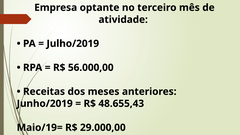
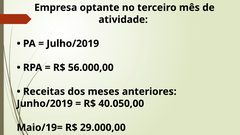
48.655,43: 48.655,43 -> 40.050,00 (121, 104)
